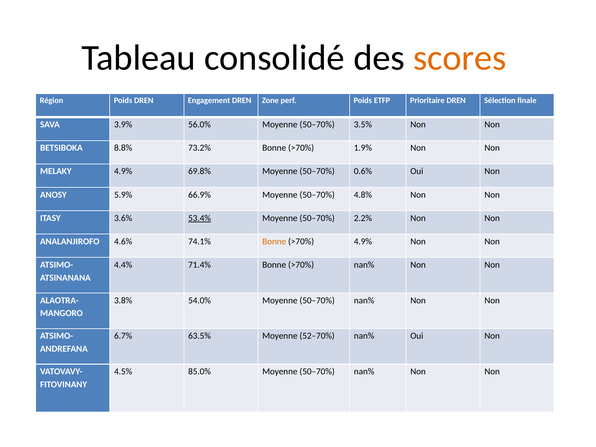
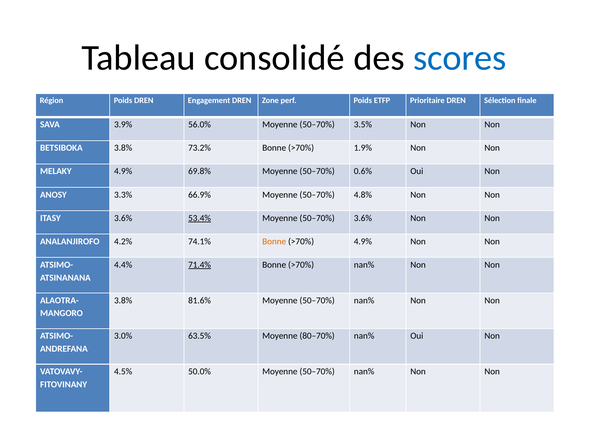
scores colour: orange -> blue (460, 58)
BETSIBOKA 8.8%: 8.8% -> 3.8% (123, 148)
5.9%: 5.9% -> 3.3% (123, 195)
50–70% 2.2%: 2.2% -> 3.6% (363, 218)
4.6%: 4.6% -> 4.2% (123, 241)
71.4% underline: none -> present (200, 265)
54.0%: 54.0% -> 81.6% (200, 300)
6.7%: 6.7% -> 3.0% (123, 336)
52–70%: 52–70% -> 80–70% (317, 336)
85.0%: 85.0% -> 50.0% (200, 372)
